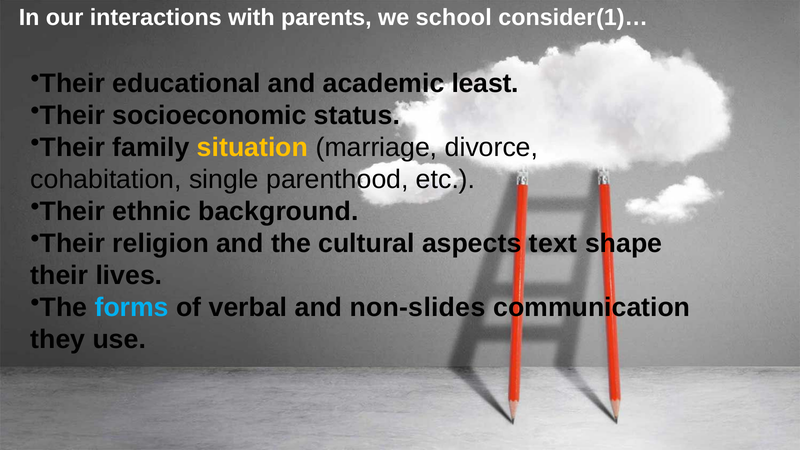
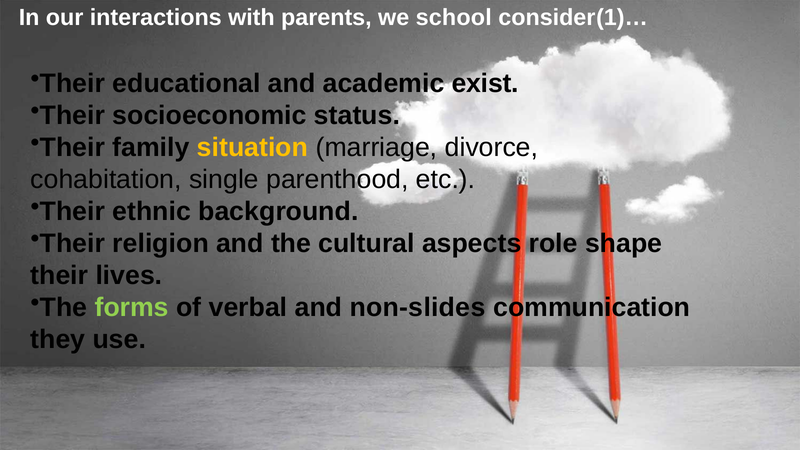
least: least -> exist (485, 83)
text: text -> role (553, 243)
forms colour: light blue -> light green (132, 307)
